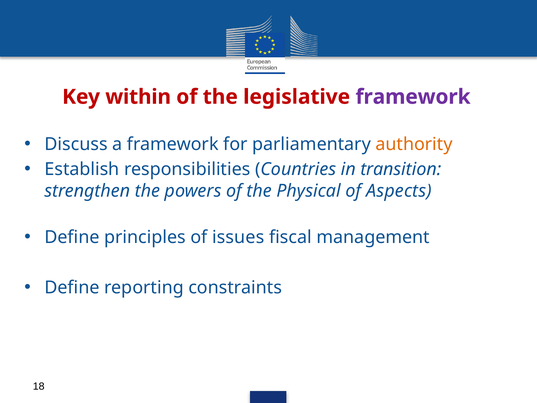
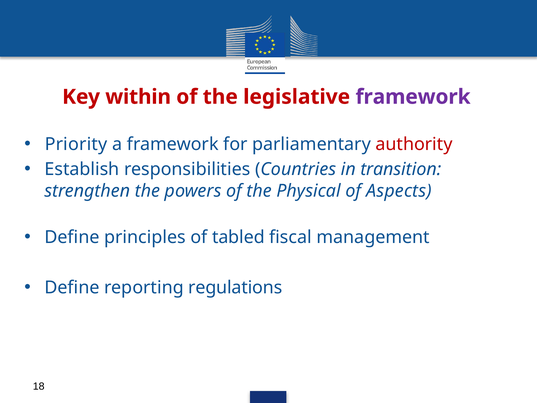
Discuss: Discuss -> Priority (76, 144)
authority colour: orange -> red (414, 144)
issues: issues -> tabled (238, 237)
constraints: constraints -> regulations (235, 287)
